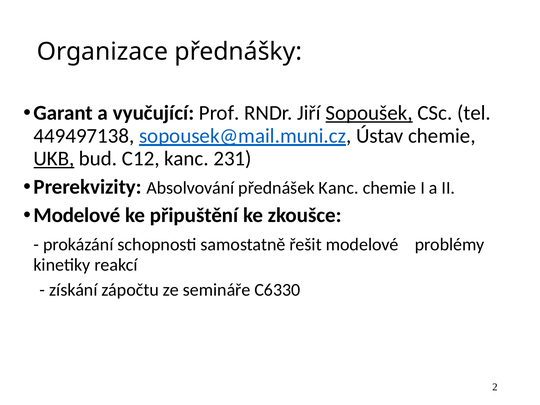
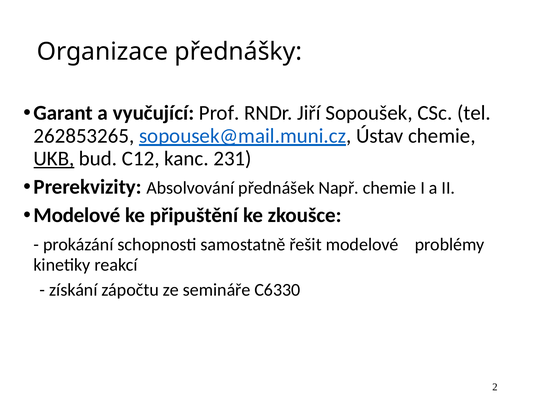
Sopoušek underline: present -> none (369, 113)
449497138: 449497138 -> 262853265 (84, 136)
přednášek Kanc: Kanc -> Např (339, 188)
